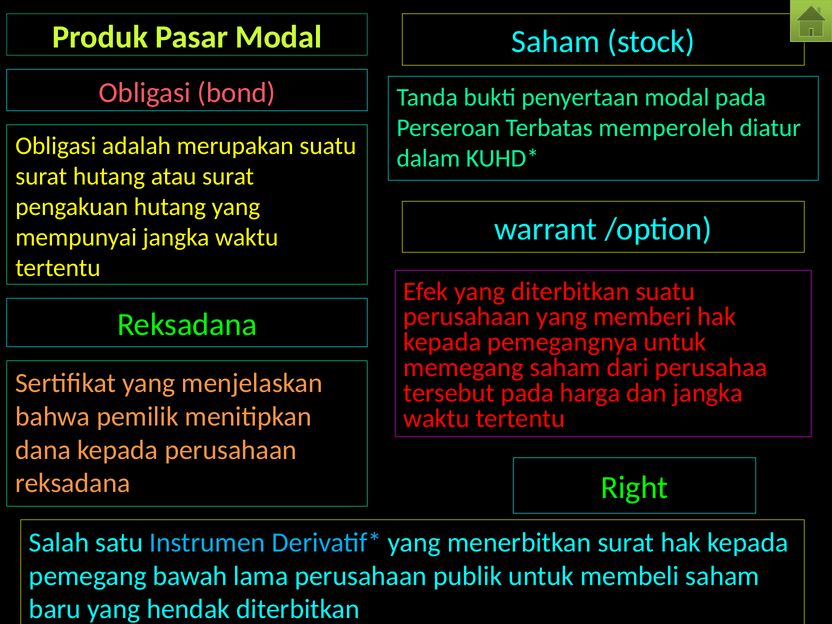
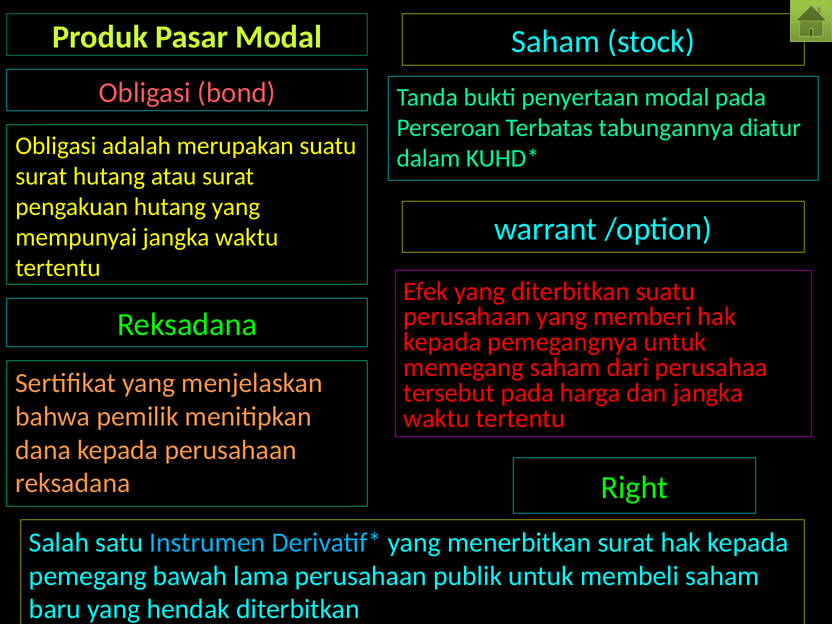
memperoleh: memperoleh -> tabungannya (666, 128)
